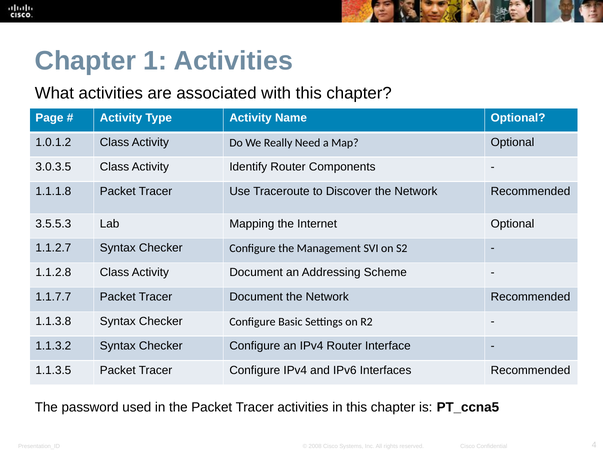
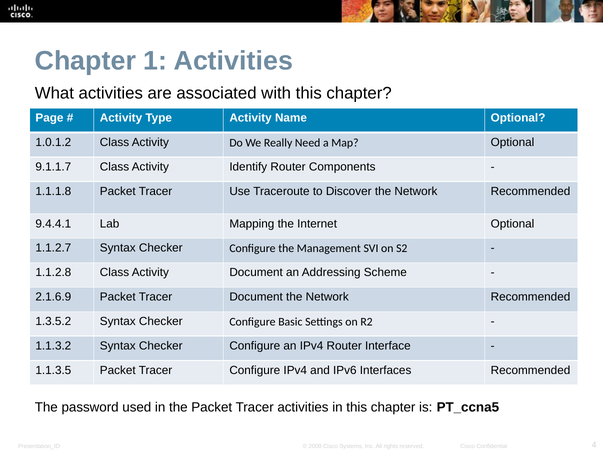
3.0.3.5: 3.0.3.5 -> 9.1.1.7 (53, 167)
3.5.5.3: 3.5.5.3 -> 9.4.4.1 (53, 224)
1.1.7.7: 1.1.7.7 -> 2.1.6.9 (53, 297)
1.1.3.8: 1.1.3.8 -> 1.3.5.2 (53, 322)
